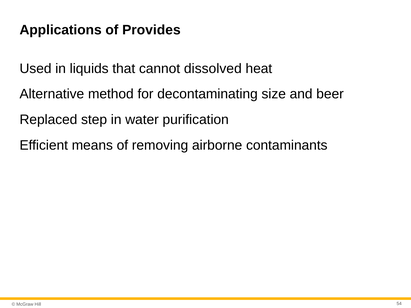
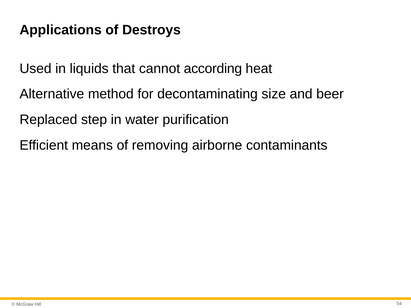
Provides: Provides -> Destroys (151, 30)
dissolved: dissolved -> according (213, 69)
